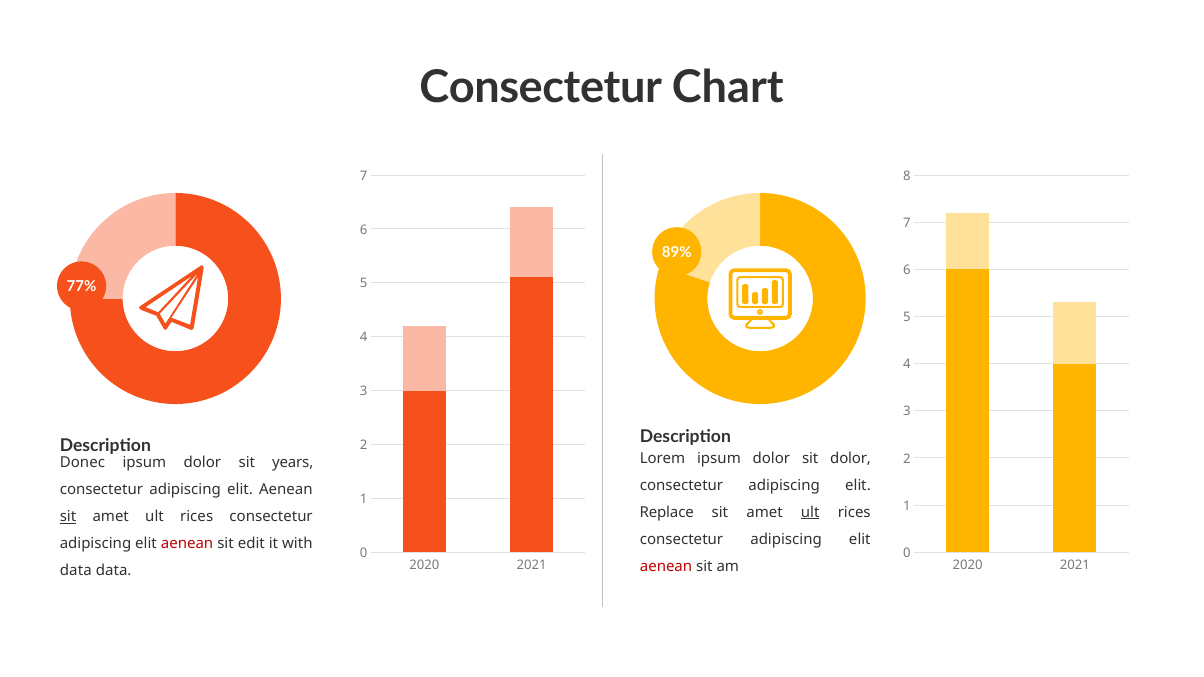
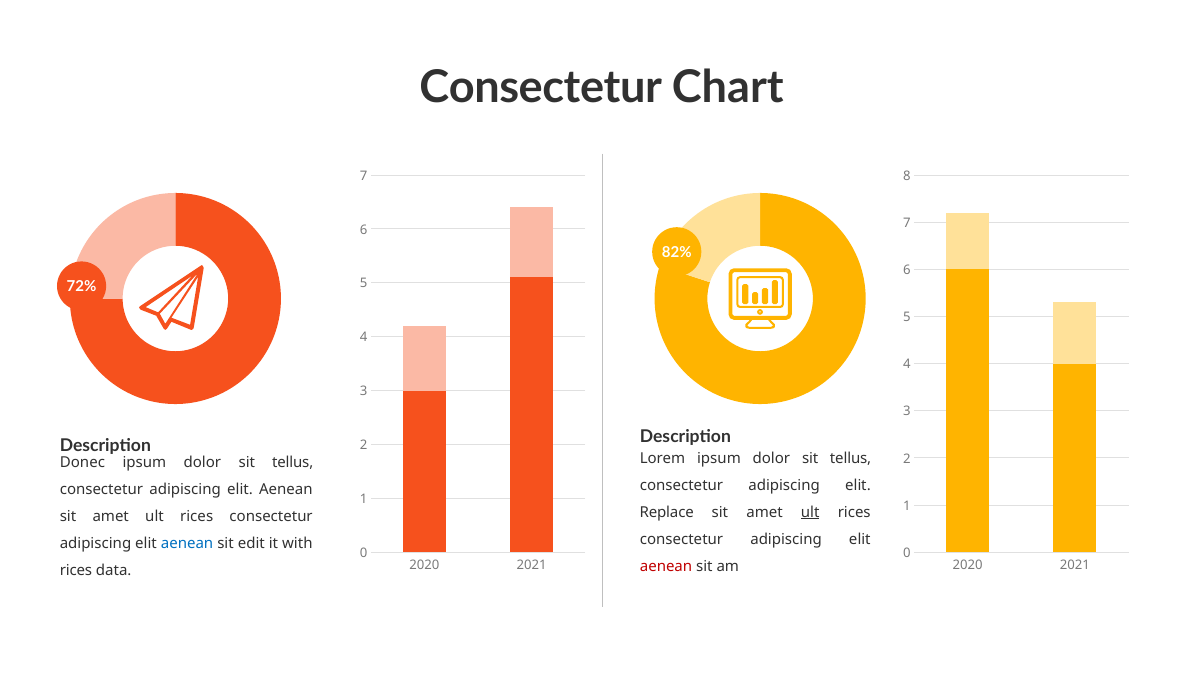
89%: 89% -> 82% (677, 253)
77%: 77% -> 72% (82, 287)
dolor: dolor -> tellus (851, 458)
years: years -> tellus (293, 462)
sit underline: present -> none (68, 517)
aenean colour: red -> blue (187, 544)
data: data -> rices (76, 571)
